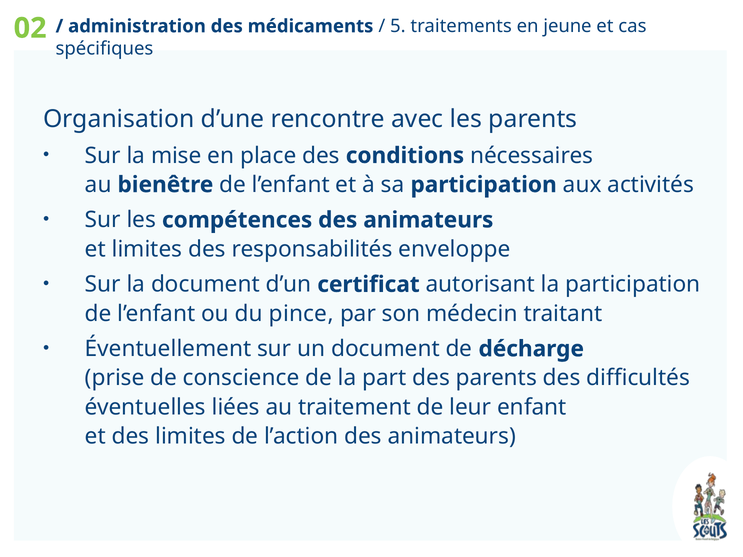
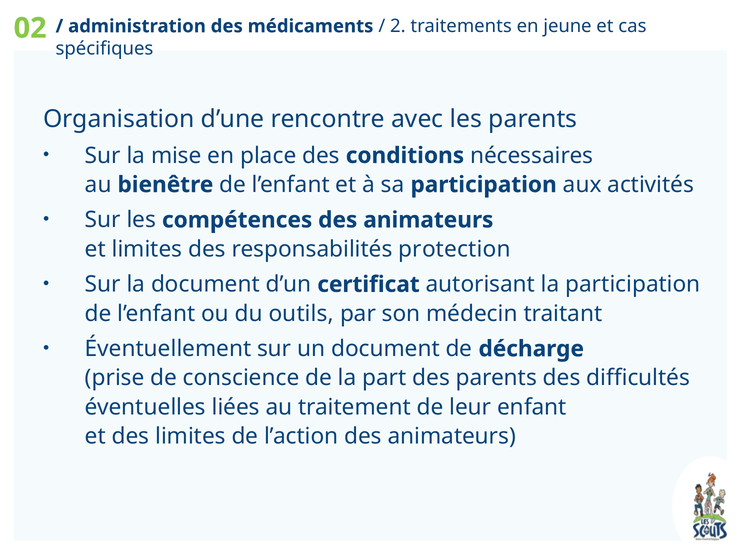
5: 5 -> 2 (398, 26)
enveloppe: enveloppe -> protection (455, 249)
pince: pince -> outils (301, 314)
